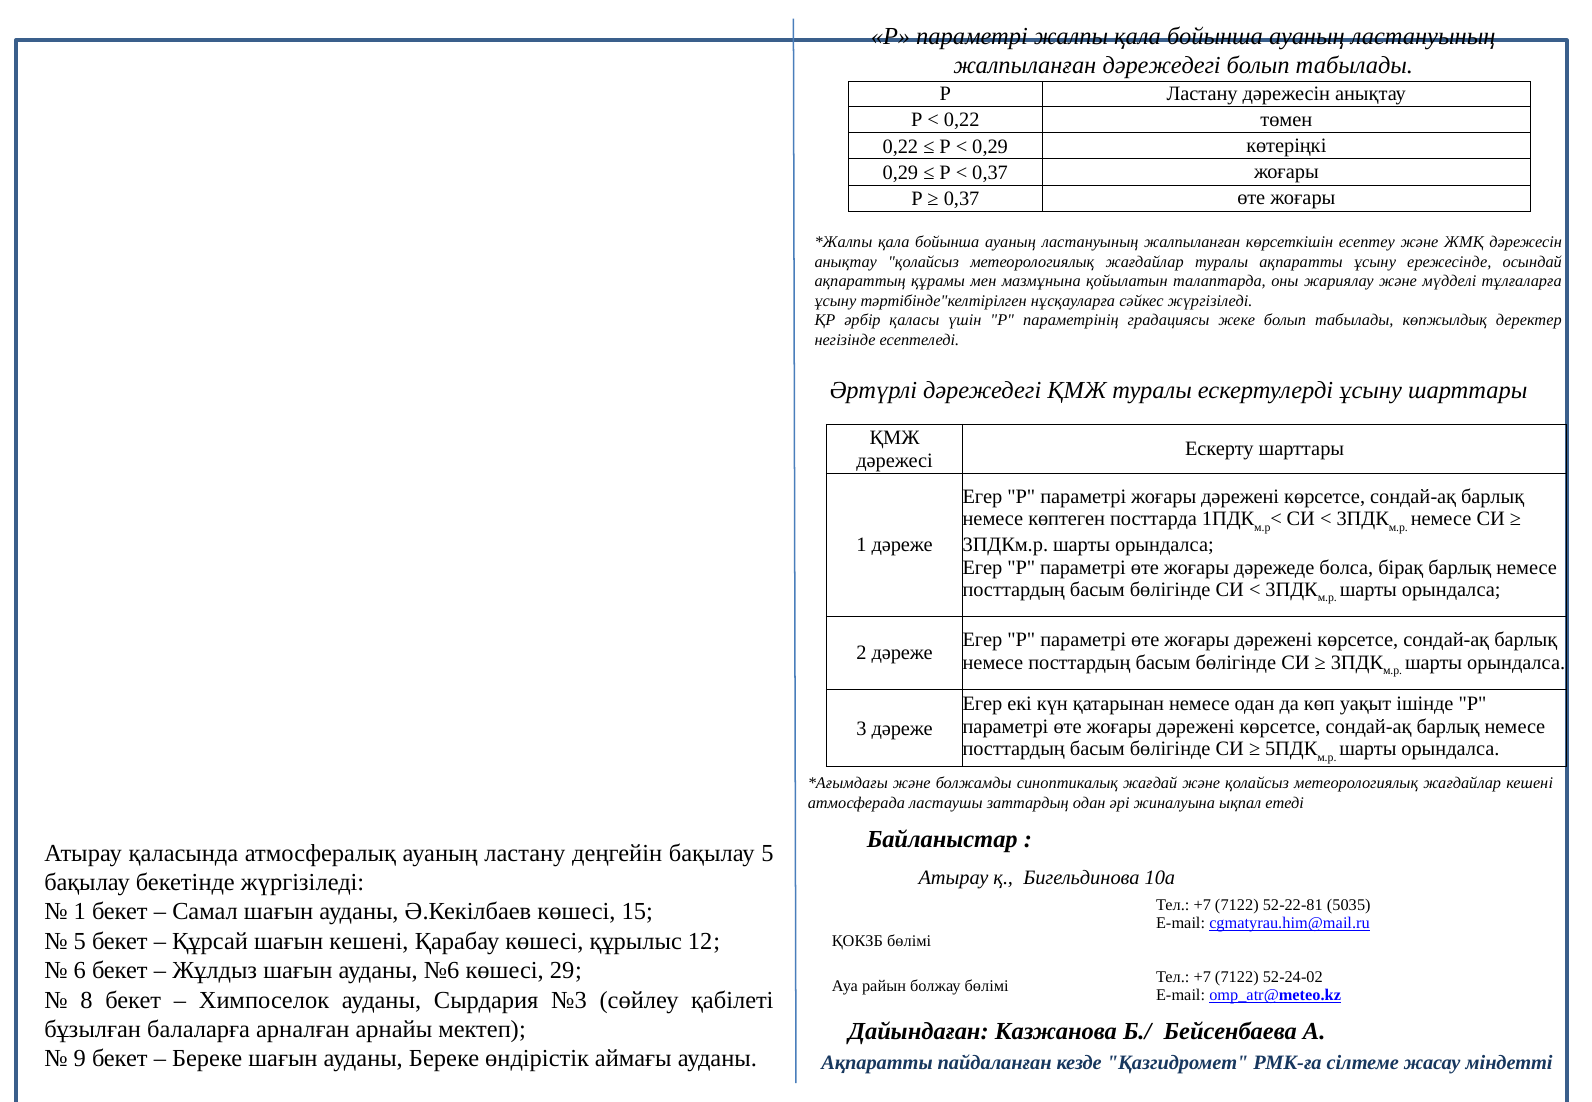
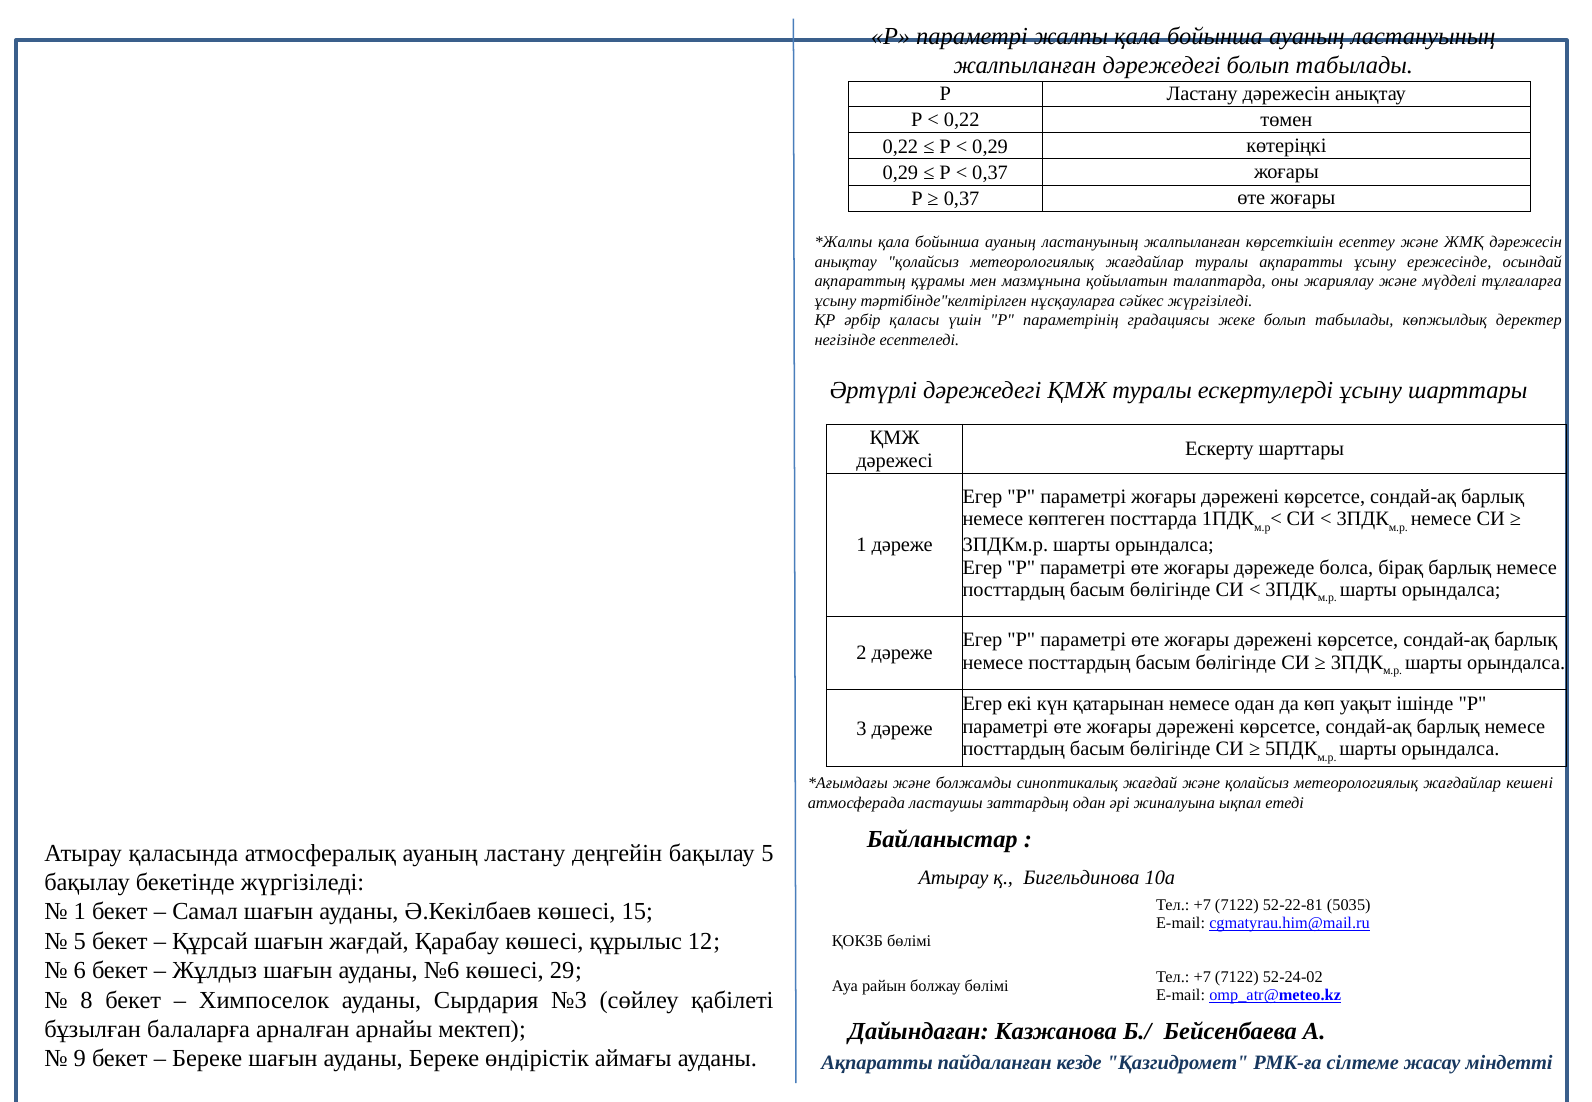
шағын кешені: кешені -> жағдай (369, 941)
